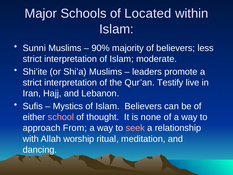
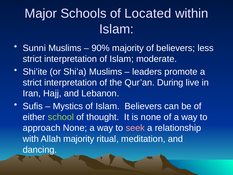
Testify: Testify -> During (170, 82)
school colour: pink -> light green (61, 117)
approach From: From -> None (75, 128)
Allah worship: worship -> majority (79, 139)
